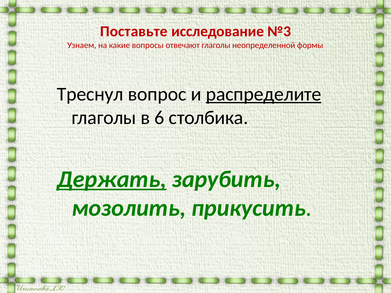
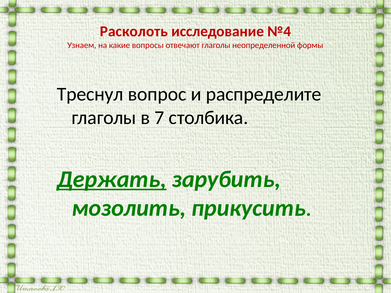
Поставьте: Поставьте -> Расколоть (134, 31)
№3: №3 -> №4 (279, 31)
распределите underline: present -> none (264, 94)
6: 6 -> 7 (159, 118)
